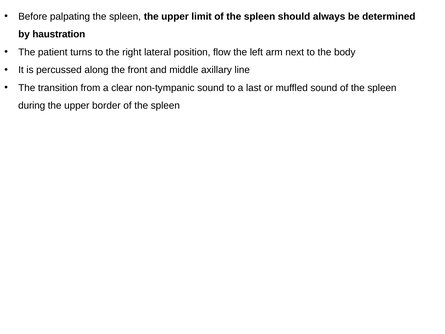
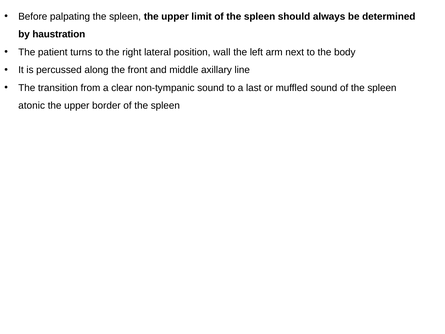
flow: flow -> wall (222, 52)
during: during -> atonic (32, 106)
